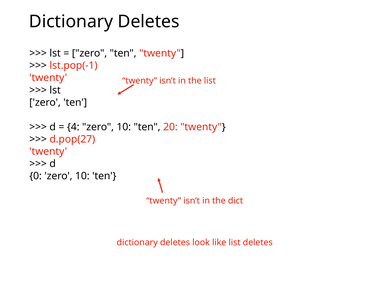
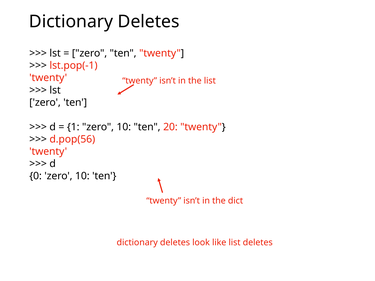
4: 4 -> 1 (73, 127)
d.pop(27: d.pop(27 -> d.pop(56 (72, 139)
